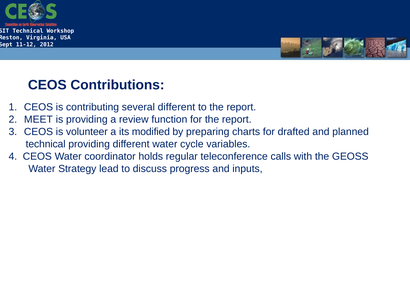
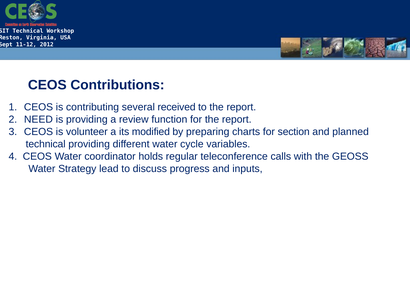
several different: different -> received (177, 107)
MEET: MEET -> NEED (38, 120)
drafted: drafted -> section (294, 132)
